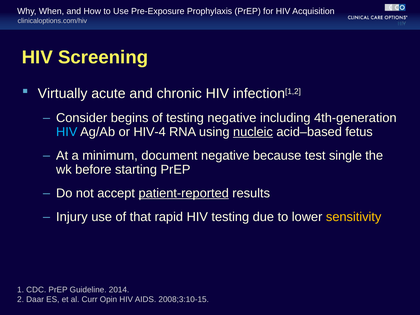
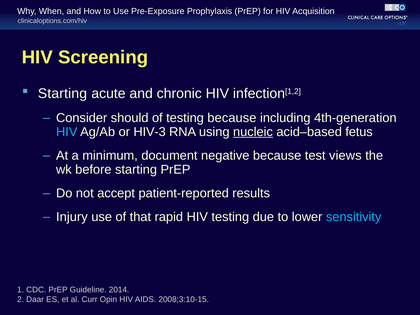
Virtually: Virtually -> Starting (63, 94)
begins: begins -> should (130, 118)
testing negative: negative -> because (232, 118)
HIV-4: HIV-4 -> HIV-3 (150, 132)
single: single -> views (345, 156)
patient-reported underline: present -> none (184, 193)
sensitivity colour: yellow -> light blue (354, 217)
